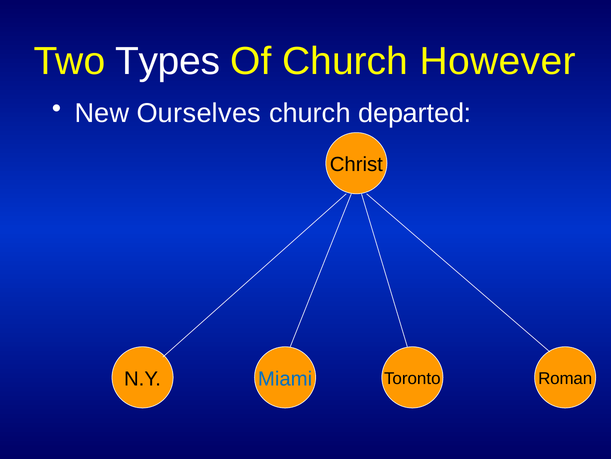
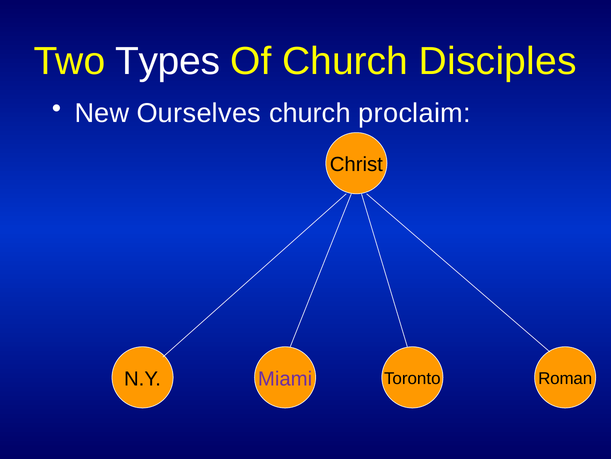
However: However -> Disciples (498, 61)
departed: departed -> proclaim (415, 113)
Miami colour: blue -> purple (285, 378)
